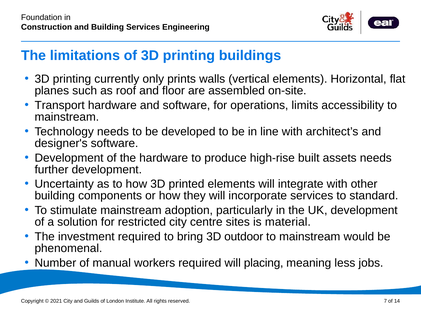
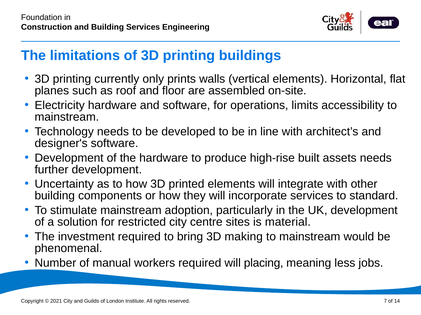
Transport: Transport -> Electricity (60, 106)
outdoor: outdoor -> making (244, 237)
